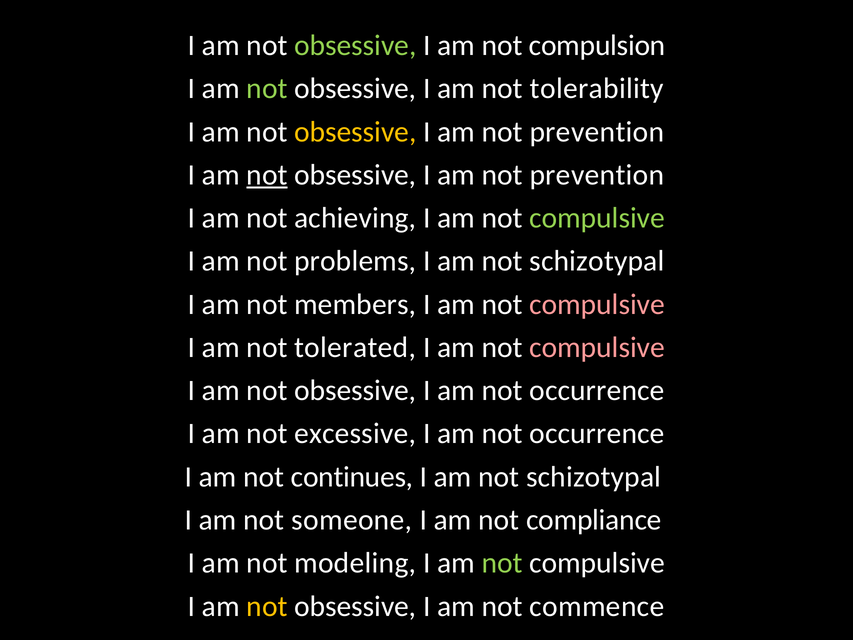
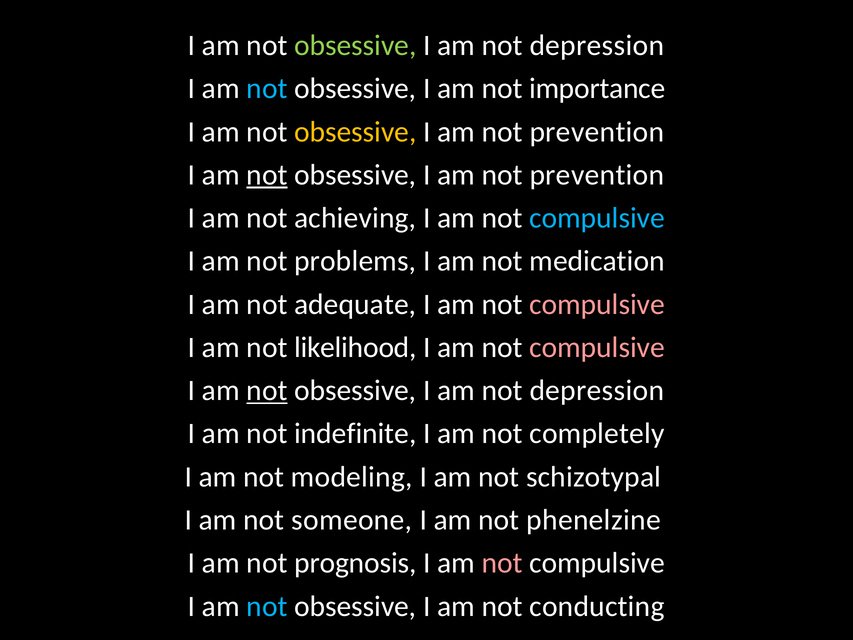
compulsion: compulsion -> depression (597, 45)
not colour: light green -> light blue (267, 89)
tolerability: tolerability -> importance (597, 89)
compulsive colour: light green -> light blue (597, 218)
schizotypal: schizotypal -> medication (597, 261)
members: members -> adequate (355, 304)
tolerated: tolerated -> likelihood (355, 347)
not underline: none -> present (267, 390)
occurrence: occurrence -> depression (597, 390)
excessive: excessive -> indefinite (355, 434)
occurrence: occurrence -> completely (597, 434)
continues: continues -> modeling (352, 477)
compliance: compliance -> phenelzine (594, 520)
modeling: modeling -> prognosis (355, 563)
not colour: light green -> pink (502, 563)
not colour: yellow -> light blue (267, 606)
commence: commence -> conducting (597, 606)
